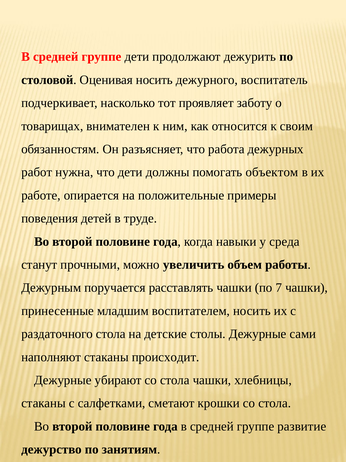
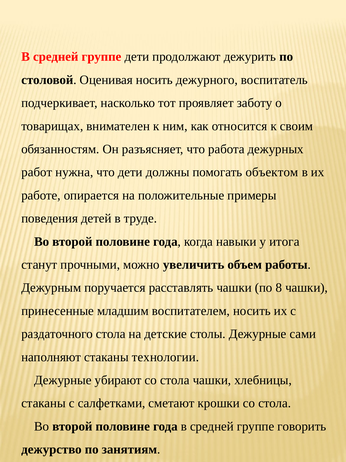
среда: среда -> итога (284, 241)
7: 7 -> 8 (279, 287)
происходит: происходит -> технологии (166, 357)
развитие: развитие -> говорить (302, 426)
